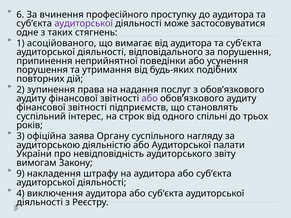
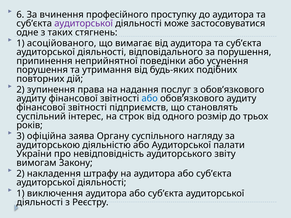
або colour: purple -> blue (150, 99)
спільні: спільні -> розмір (212, 116)
9: 9 -> 2 (20, 174)
4: 4 -> 1 (20, 194)
